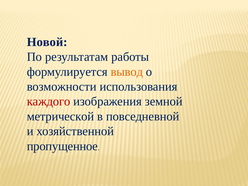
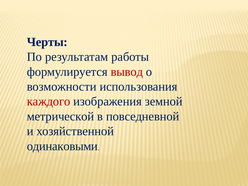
Новой: Новой -> Черты (47, 42)
вывод colour: orange -> red (127, 72)
пропущенное: пропущенное -> одинаковыми (62, 146)
